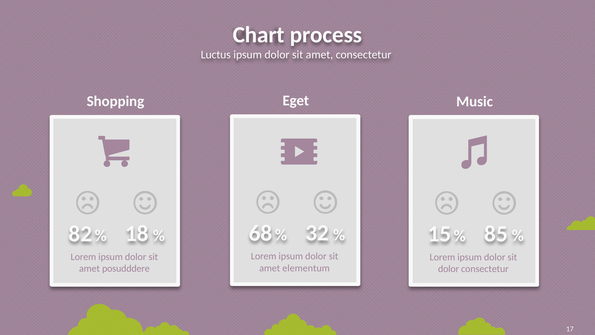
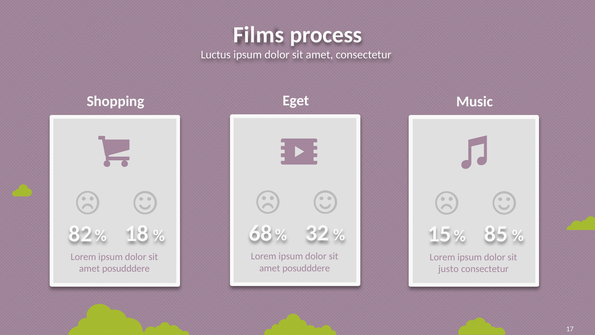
Chart: Chart -> Films (259, 35)
elementum: elementum -> posudddere (306, 268)
dolor: dolor -> justo (448, 269)
